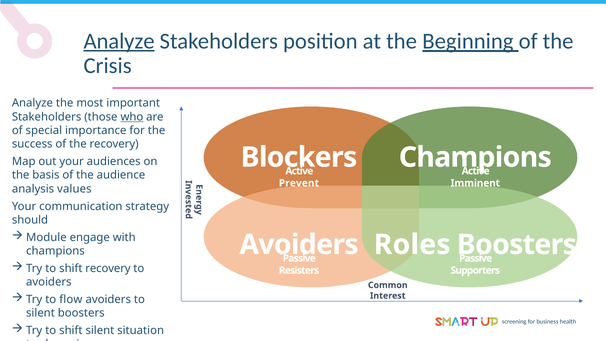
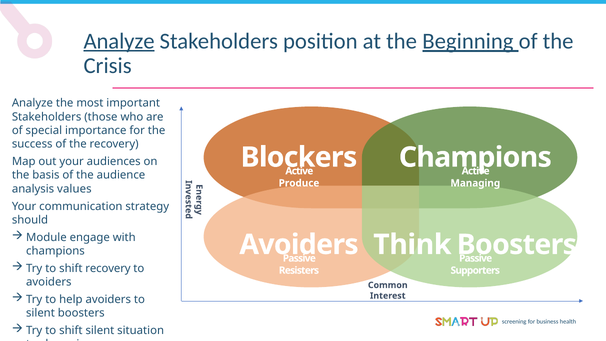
who underline: present -> none (132, 117)
Prevent: Prevent -> Produce (299, 183)
Imminent: Imminent -> Managing (475, 183)
Roles: Roles -> Think (412, 245)
flow: flow -> help (71, 299)
